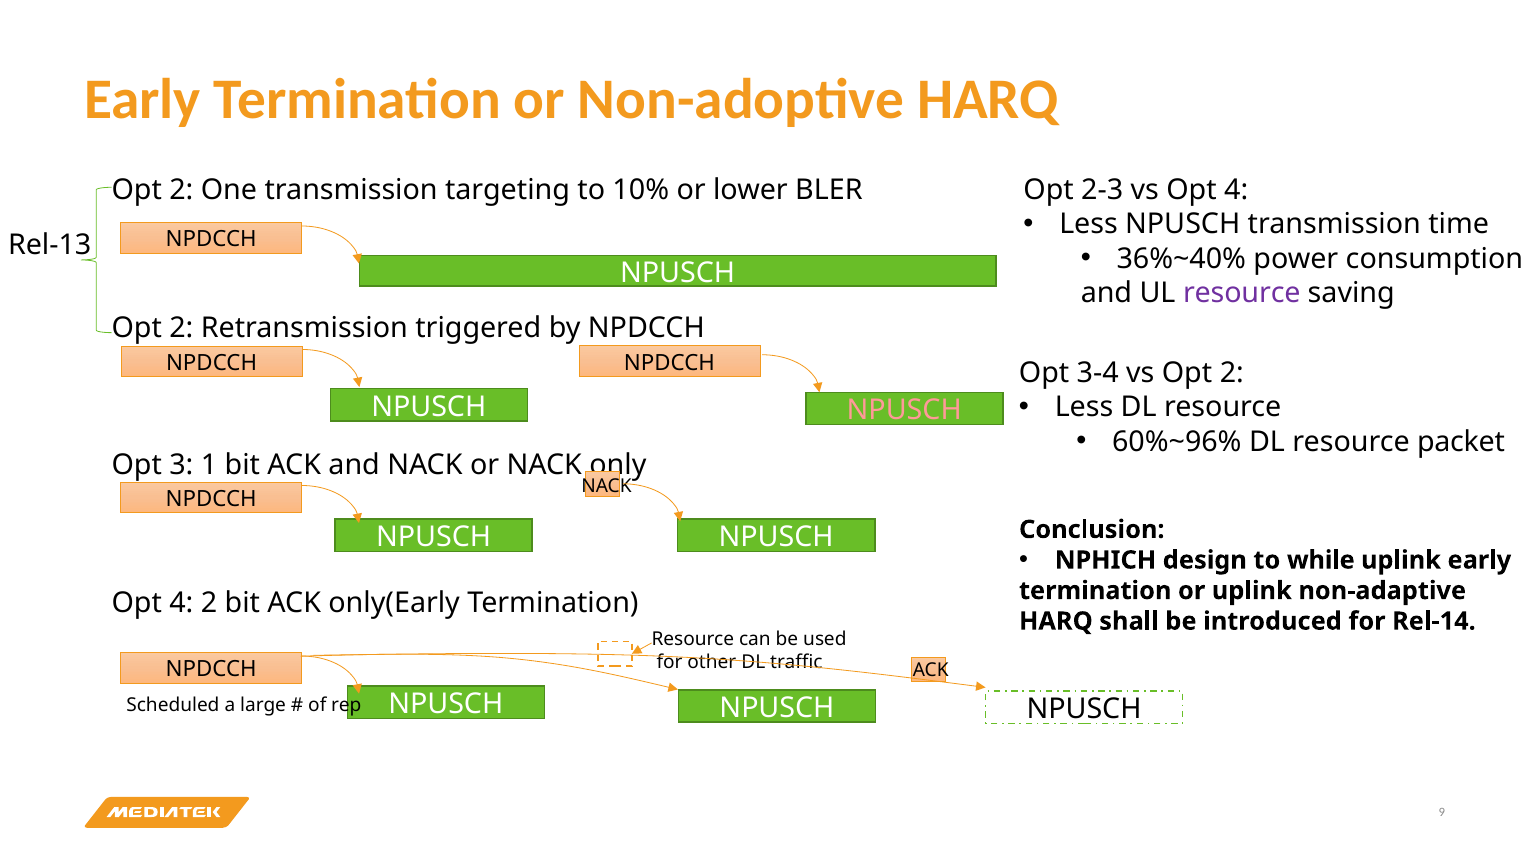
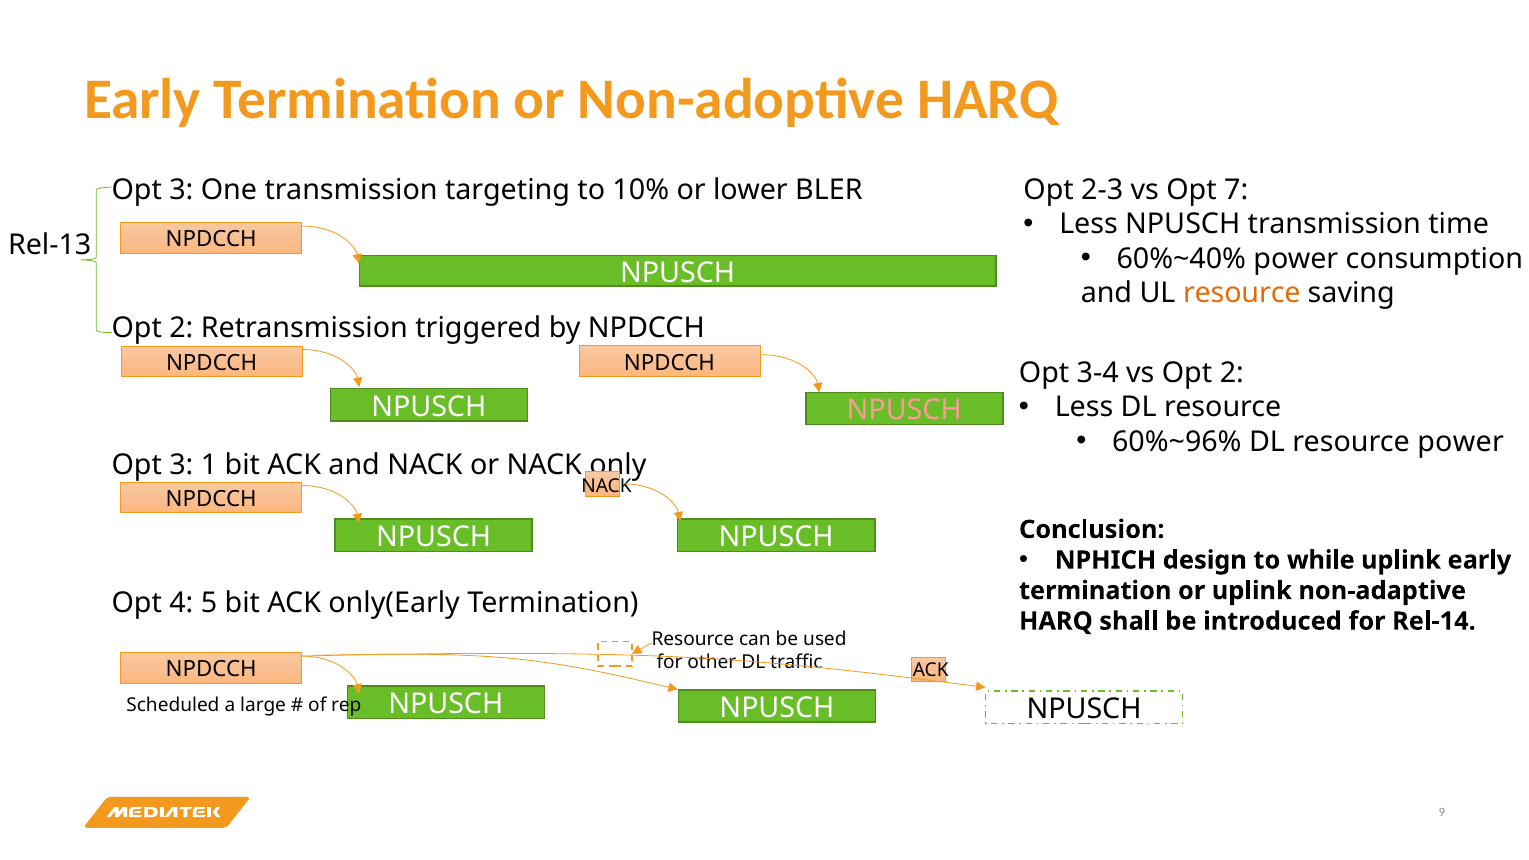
vs Opt 4: 4 -> 7 (1236, 190)
2: 2 -> 3 (181, 190)
36%~40%: 36%~40% -> 60%~40% (1181, 259)
resource colour: purple -> orange (1242, 293)
resource packet: packet -> power (1461, 442)
4 2: 2 -> 5 (209, 603)
